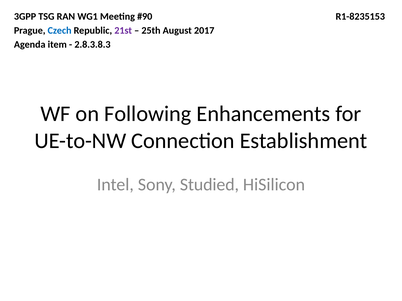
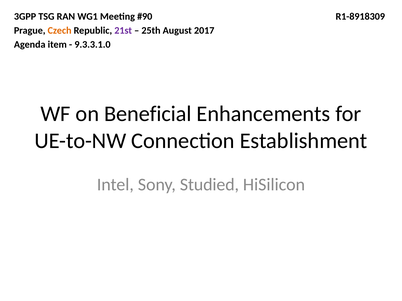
R1-8235153: R1-8235153 -> R1-8918309 (360, 17)
Czech colour: blue -> orange (60, 31)
2.8.3.8.3: 2.8.3.8.3 -> 9.3.3.1.0 (92, 45)
Following: Following -> Beneficial (148, 114)
